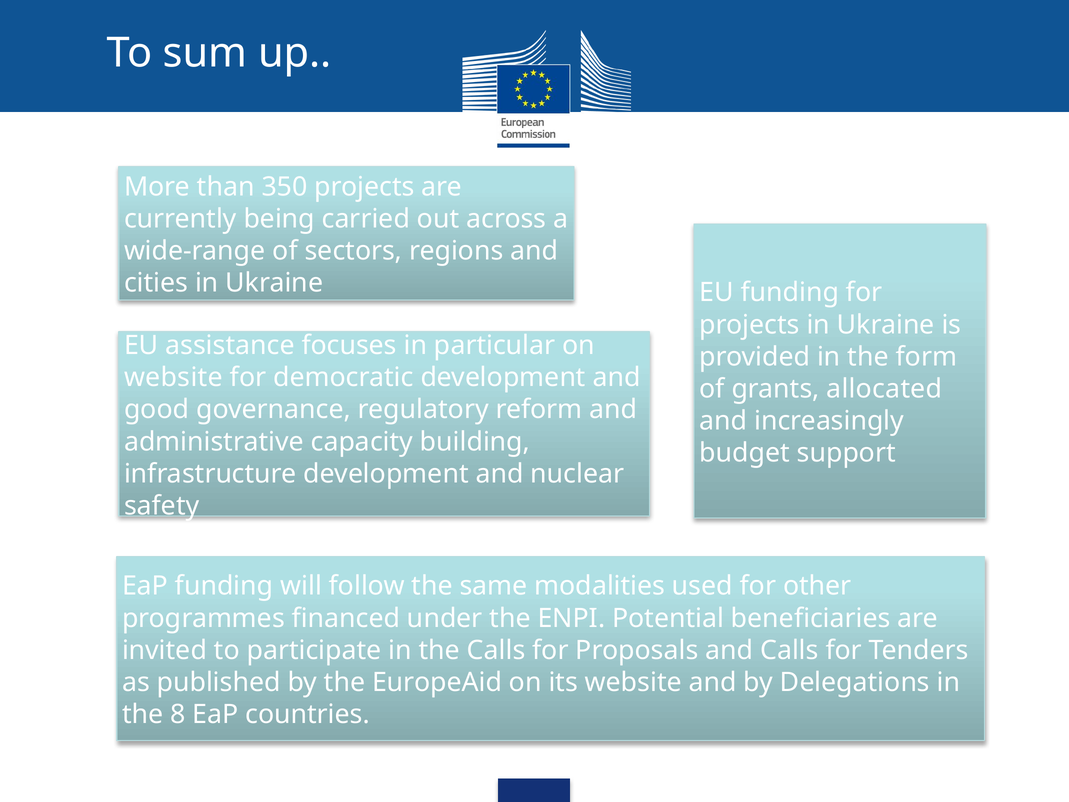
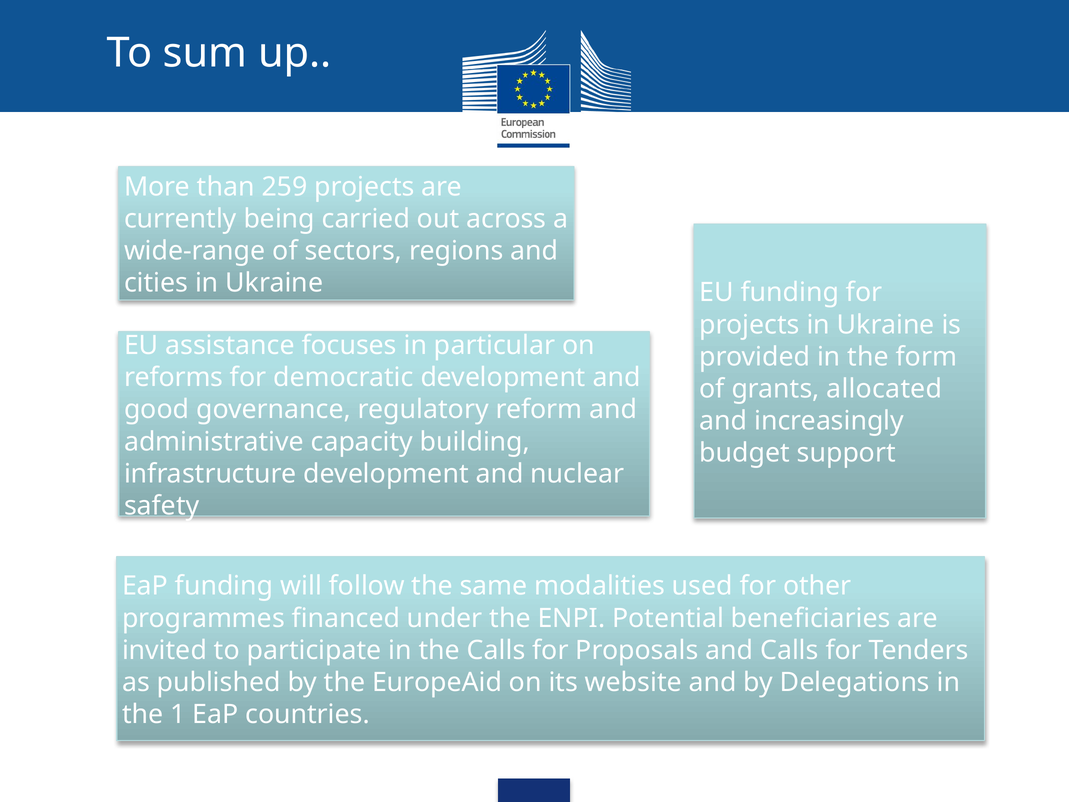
350: 350 -> 259 (284, 187)
website: website -> reforms (174, 377)
8: 8 -> 1 (178, 714)
